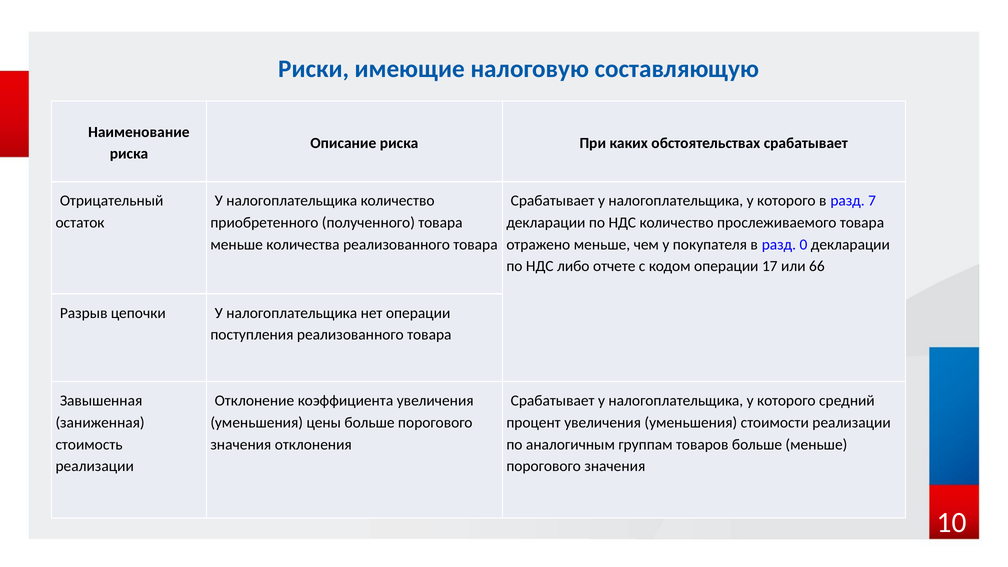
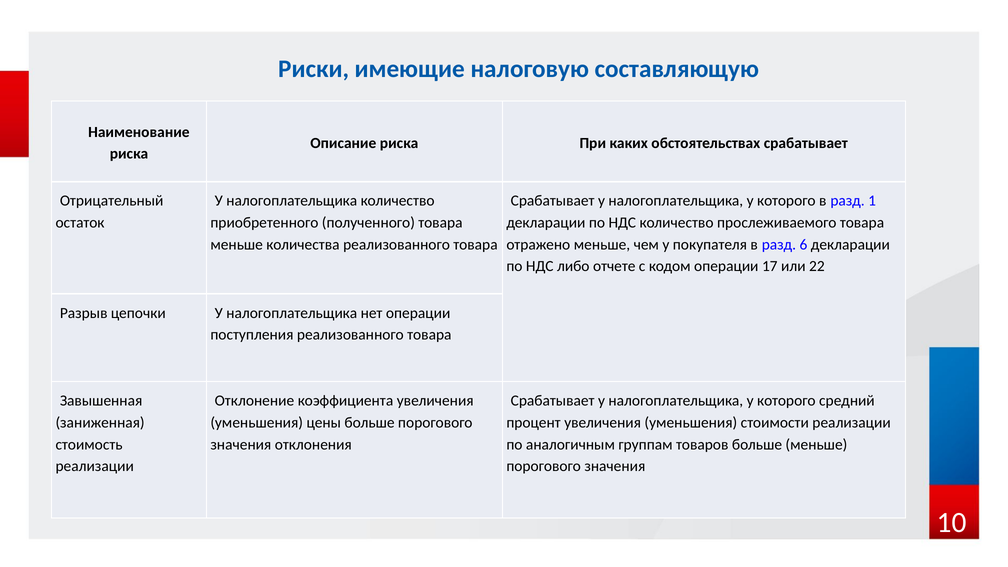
7: 7 -> 1 (872, 201)
0: 0 -> 6 (803, 245)
66: 66 -> 22 (817, 266)
